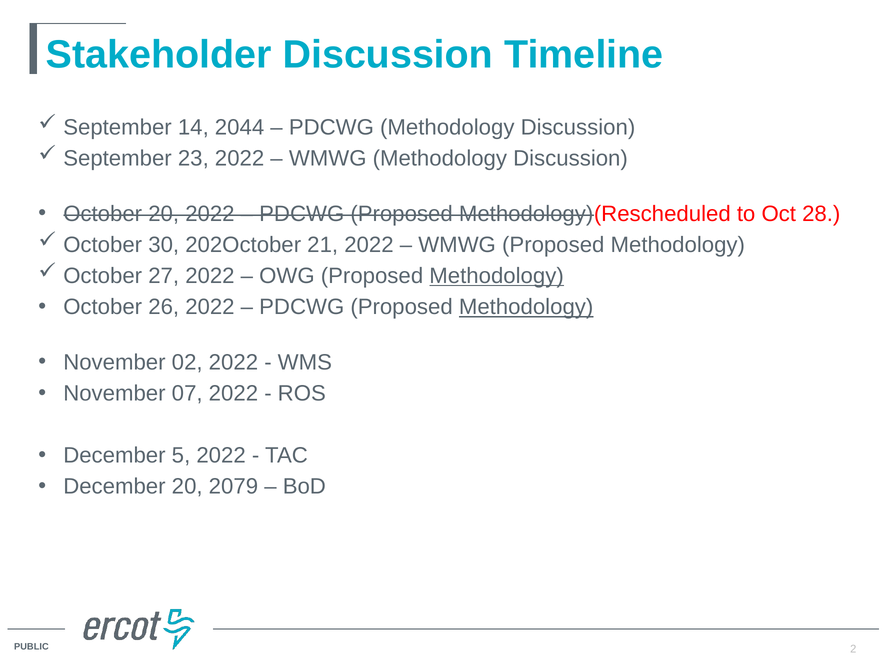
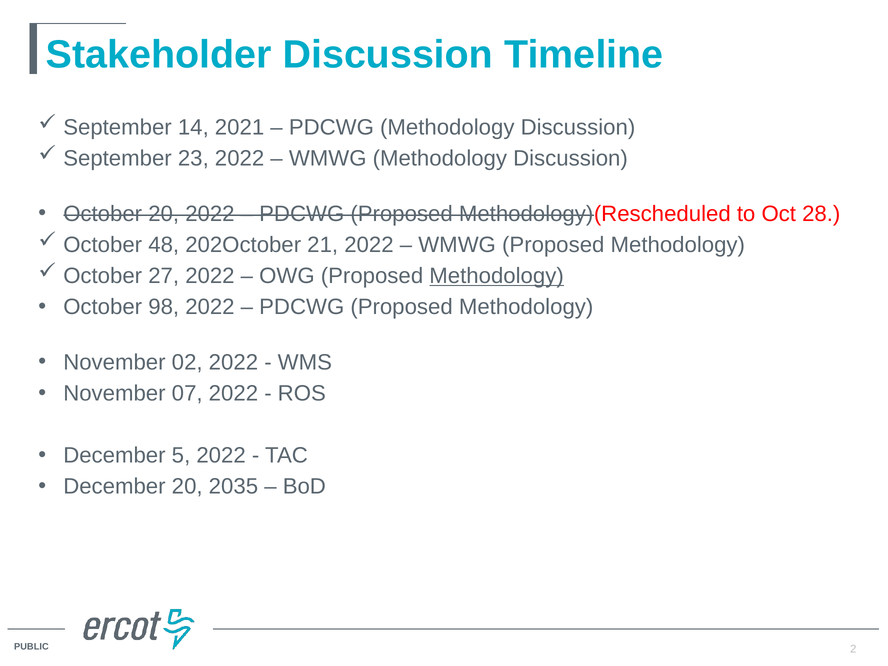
2044: 2044 -> 2021 (240, 127)
30: 30 -> 48 (164, 245)
26: 26 -> 98 (164, 307)
Methodology underline: present -> none (526, 307)
2079: 2079 -> 2035 (233, 487)
